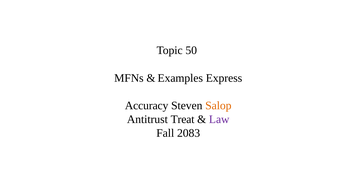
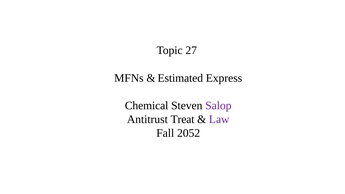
50: 50 -> 27 (191, 50)
Examples: Examples -> Estimated (180, 78)
Accuracy: Accuracy -> Chemical (147, 106)
Salop colour: orange -> purple (218, 106)
2083: 2083 -> 2052 (189, 133)
